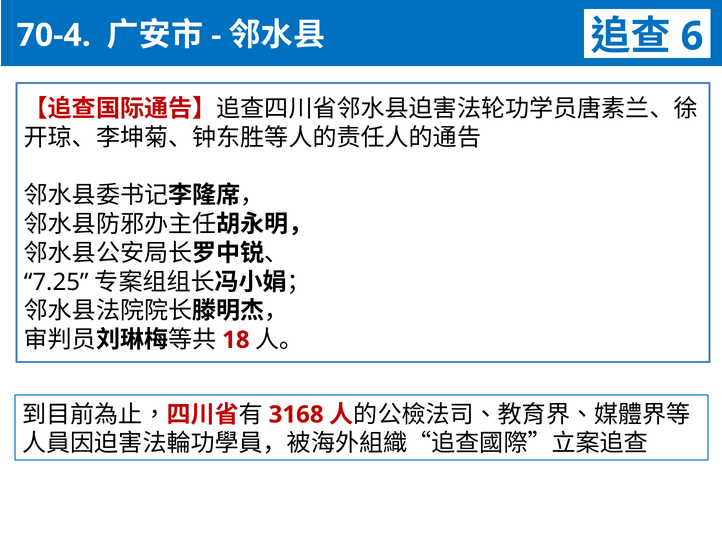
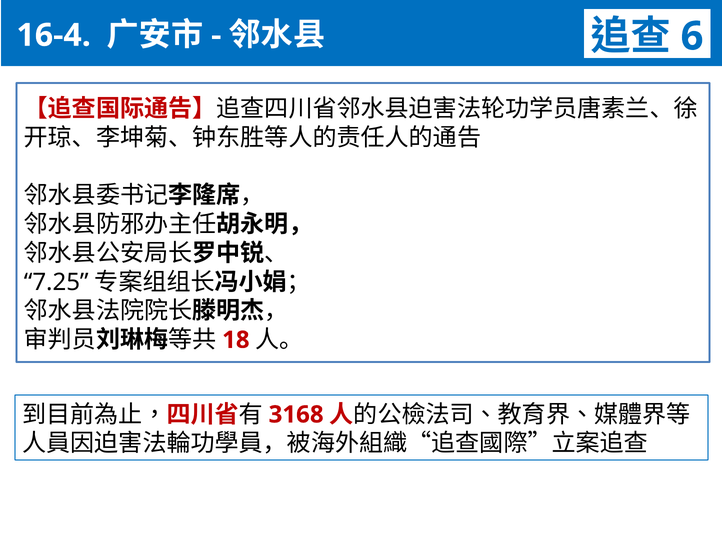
70-4: 70-4 -> 16-4 (54, 35)
